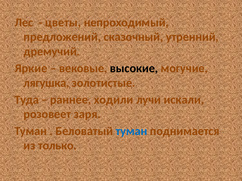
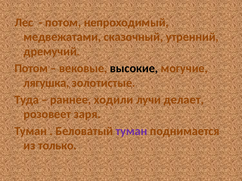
цветы: цветы -> потом (63, 23)
предложений: предложений -> медвежатами (62, 37)
Яркие: Яркие -> Потом (31, 69)
искали: искали -> делает (184, 100)
туман colour: blue -> purple (131, 131)
